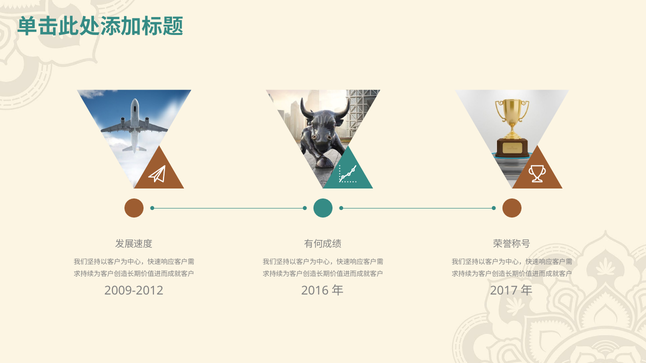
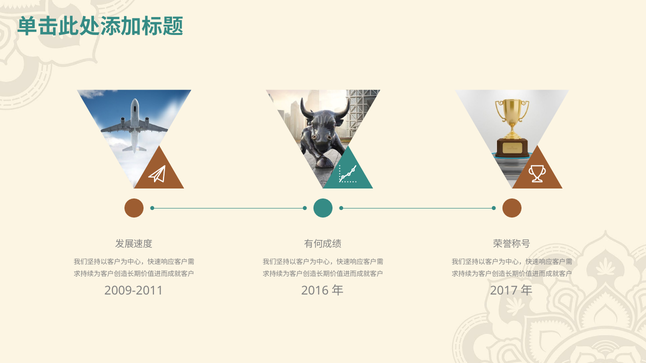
2009-2012: 2009-2012 -> 2009-2011 (134, 291)
